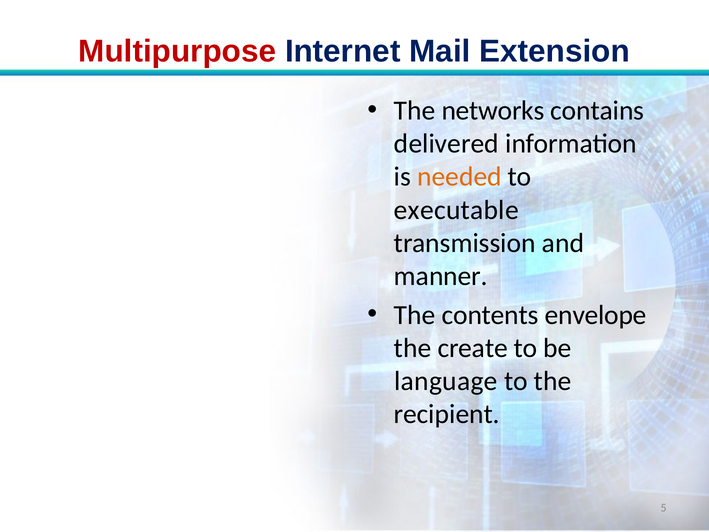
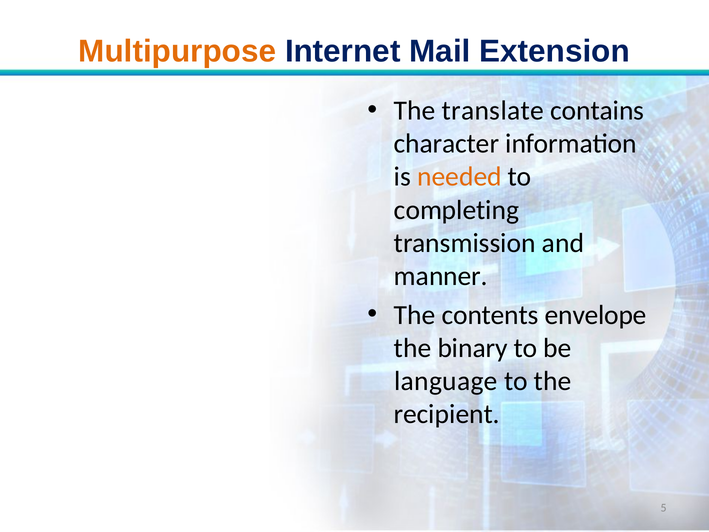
Multipurpose colour: red -> orange (177, 51)
networks: networks -> translate (493, 111)
delivered: delivered -> character (447, 144)
executable: executable -> completing (457, 210)
create: create -> binary (473, 348)
